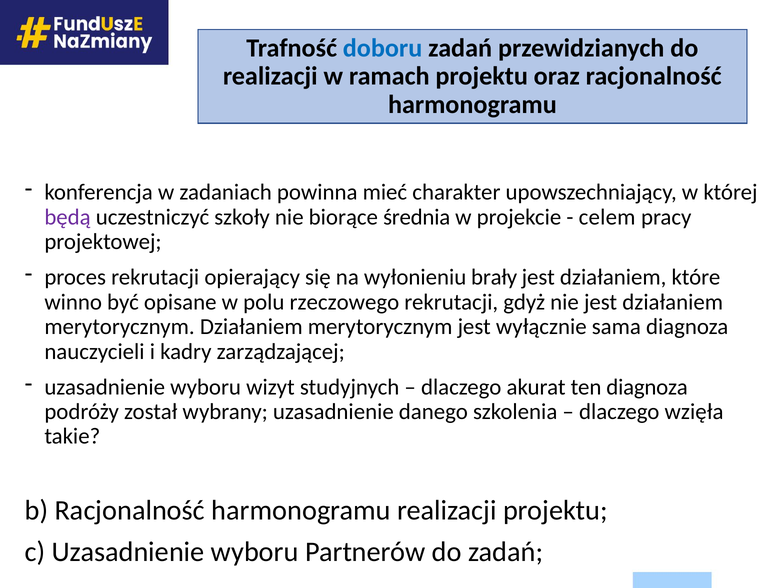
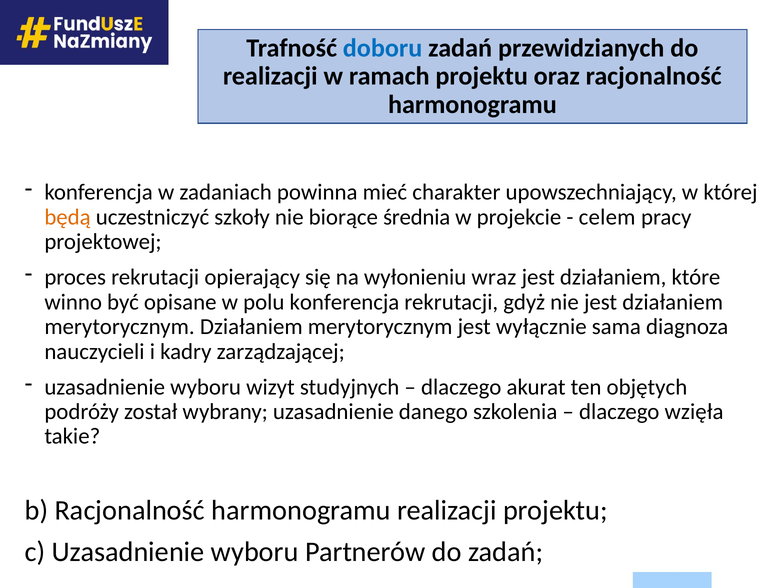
będą colour: purple -> orange (68, 217)
brały: brały -> wraz (494, 277)
polu rzeczowego: rzeczowego -> konferencja (344, 302)
ten diagnoza: diagnoza -> objętych (647, 387)
